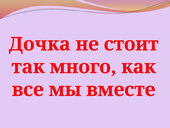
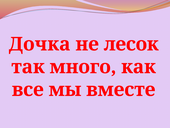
стоит: стоит -> лесок (131, 44)
